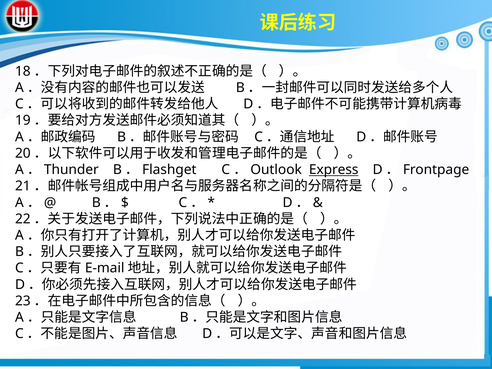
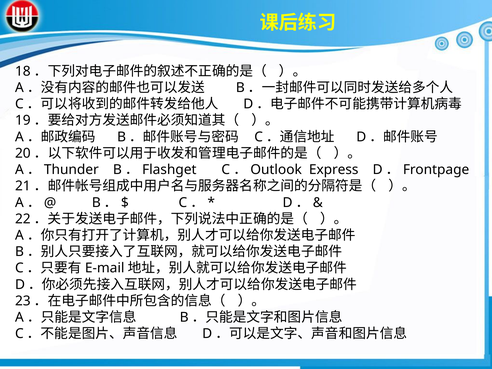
Express underline: present -> none (334, 170)
